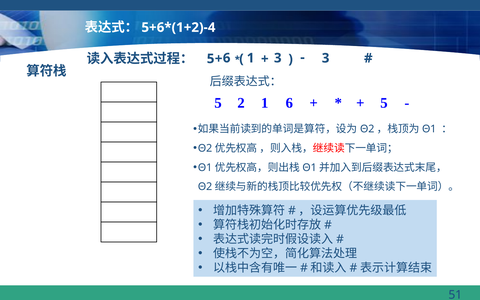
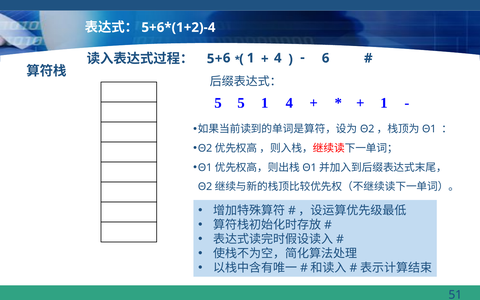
3: 3 -> 4 (278, 58)
3: 3 -> 6 (326, 58)
5 2: 2 -> 5 (241, 103)
1 6: 6 -> 4 (289, 103)
5: 5 -> 1 (384, 103)
